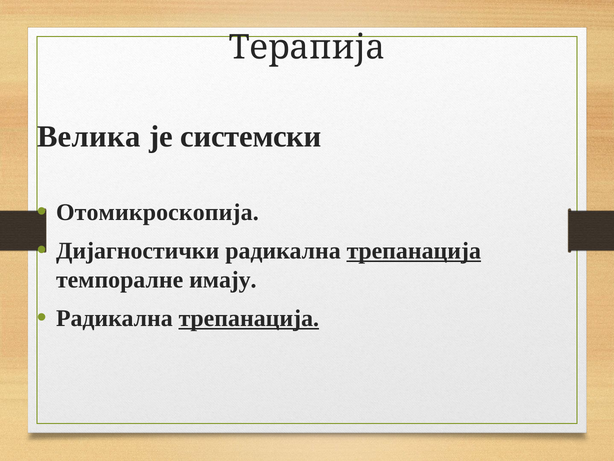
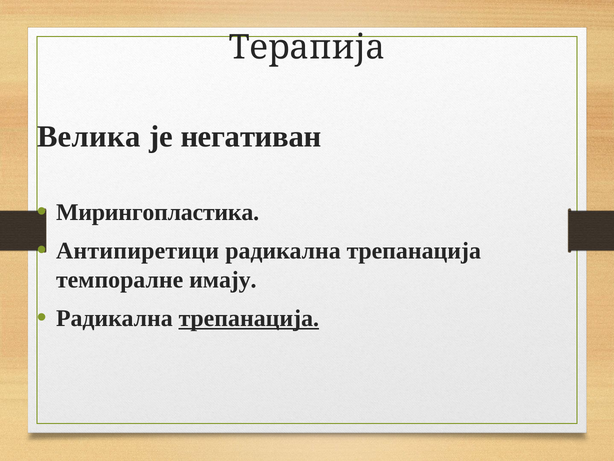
системски: системски -> негативан (251, 136)
Отомикроскопија: Отомикроскопија -> Мирингопластика (158, 212)
Дијагностички: Дијагностички -> Антипиретици (138, 251)
трепанација underline: present -> none (414, 251)
